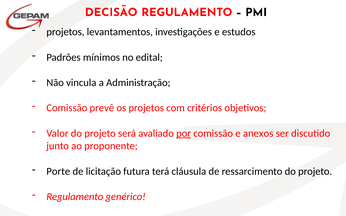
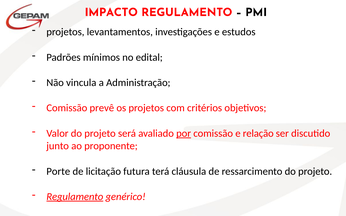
DECISÃO: DECISÃO -> IMPACTO (111, 12)
anexos: anexos -> relação (258, 133)
Regulamento underline: none -> present (75, 197)
